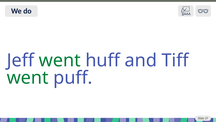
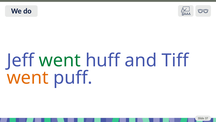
went colour: green -> orange (28, 78)
